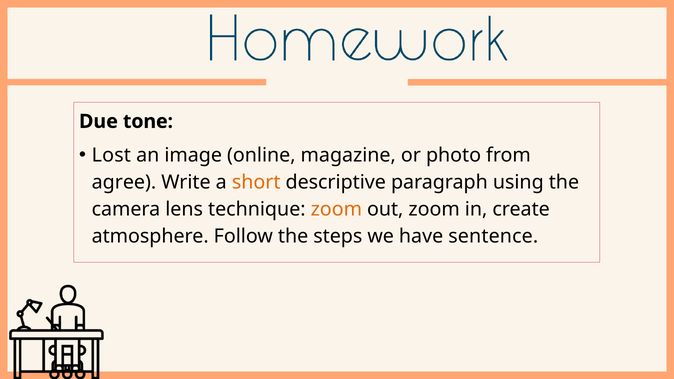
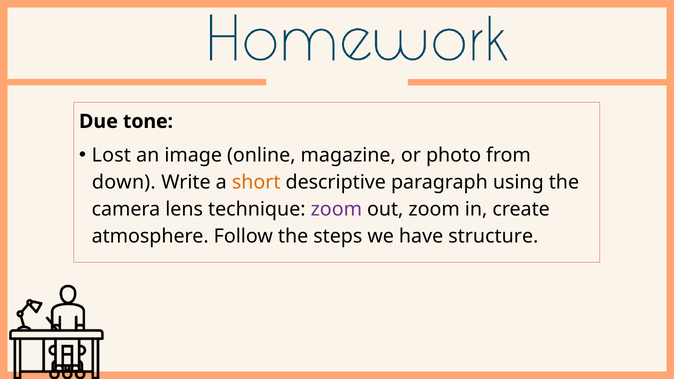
agree: agree -> down (124, 182)
zoom colour: orange -> purple (336, 209)
sentence: sentence -> structure (493, 236)
